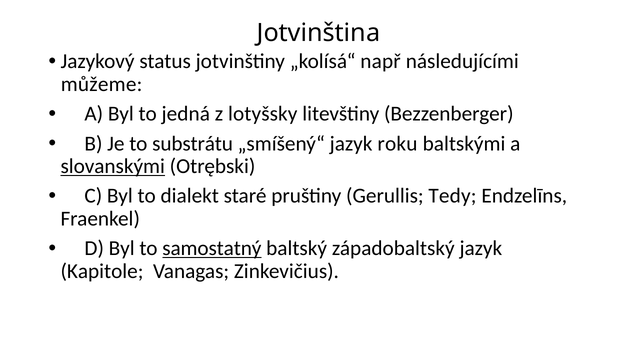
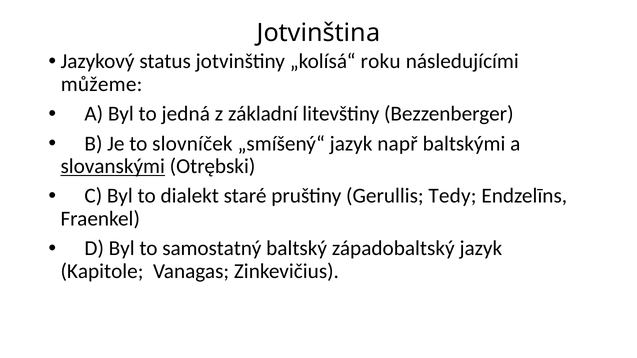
např: např -> roku (381, 62)
lotyšsky: lotyšsky -> základní (263, 114)
substrátu: substrátu -> slovníček (192, 144)
roku: roku -> např (397, 144)
samostatný underline: present -> none (212, 249)
